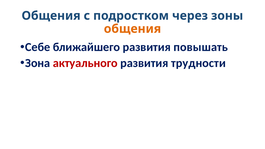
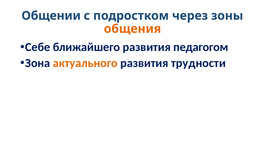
Общения: Общения -> Общении (51, 16)
повышать: повышать -> педагогом (201, 47)
актуального colour: red -> orange (85, 63)
